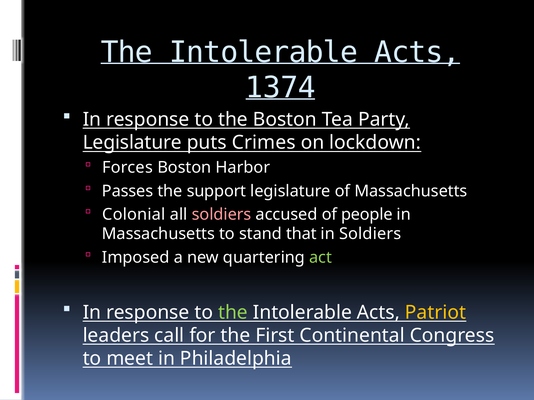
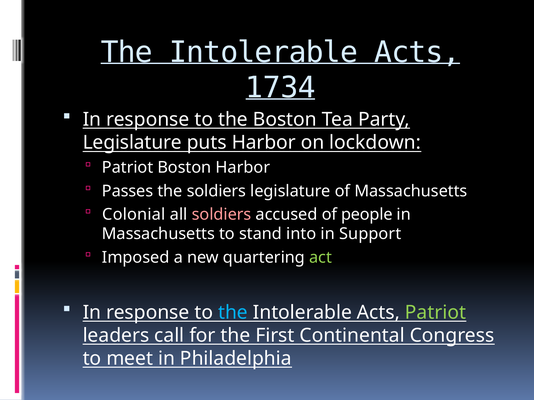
1374: 1374 -> 1734 (281, 88)
puts Crimes: Crimes -> Harbor (264, 143)
Forces: Forces -> Patriot (128, 168)
the support: support -> soldiers (216, 191)
that: that -> into (301, 234)
in Soldiers: Soldiers -> Support (370, 234)
the colour: light green -> light blue (233, 313)
Patriot colour: yellow -> light green (435, 313)
